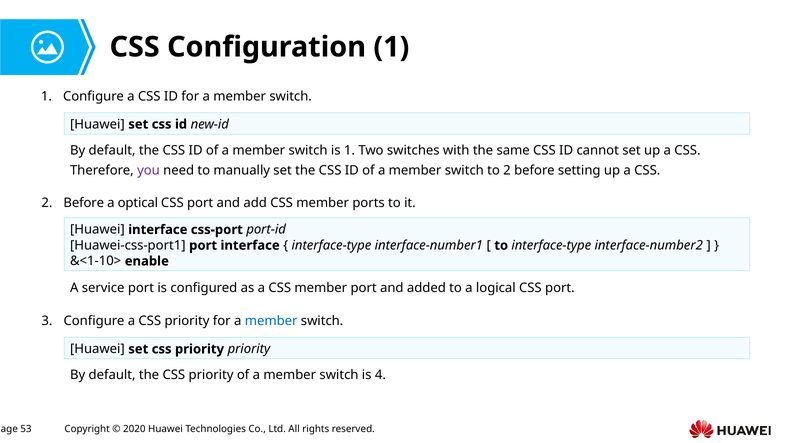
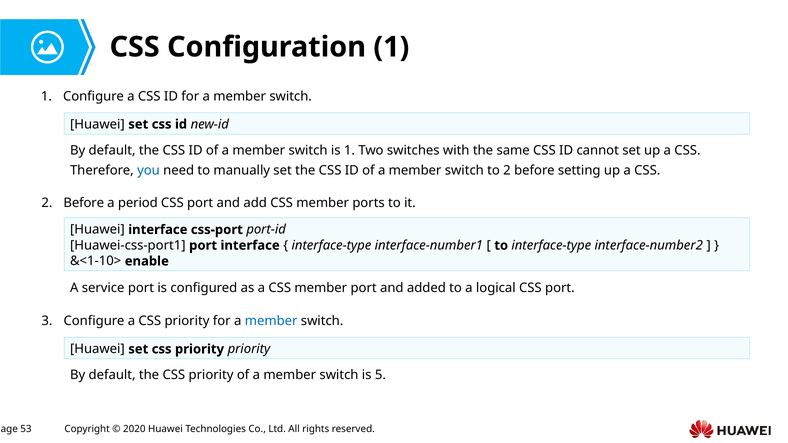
you colour: purple -> blue (148, 170)
optical: optical -> period (138, 203)
4: 4 -> 5 (380, 375)
